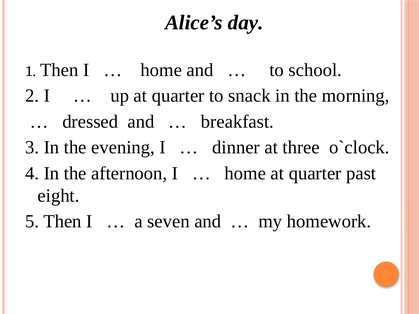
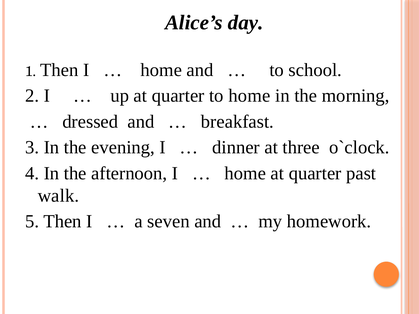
to snack: snack -> home (249, 96)
eight: eight -> walk (58, 196)
